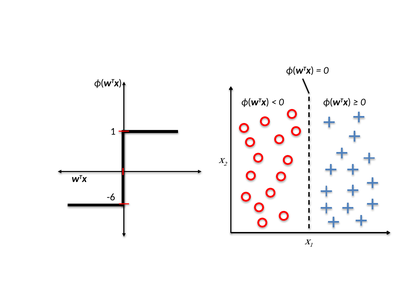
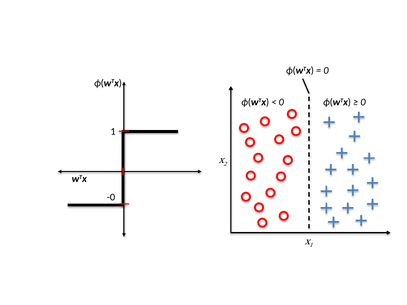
-6: -6 -> -0 (111, 197)
